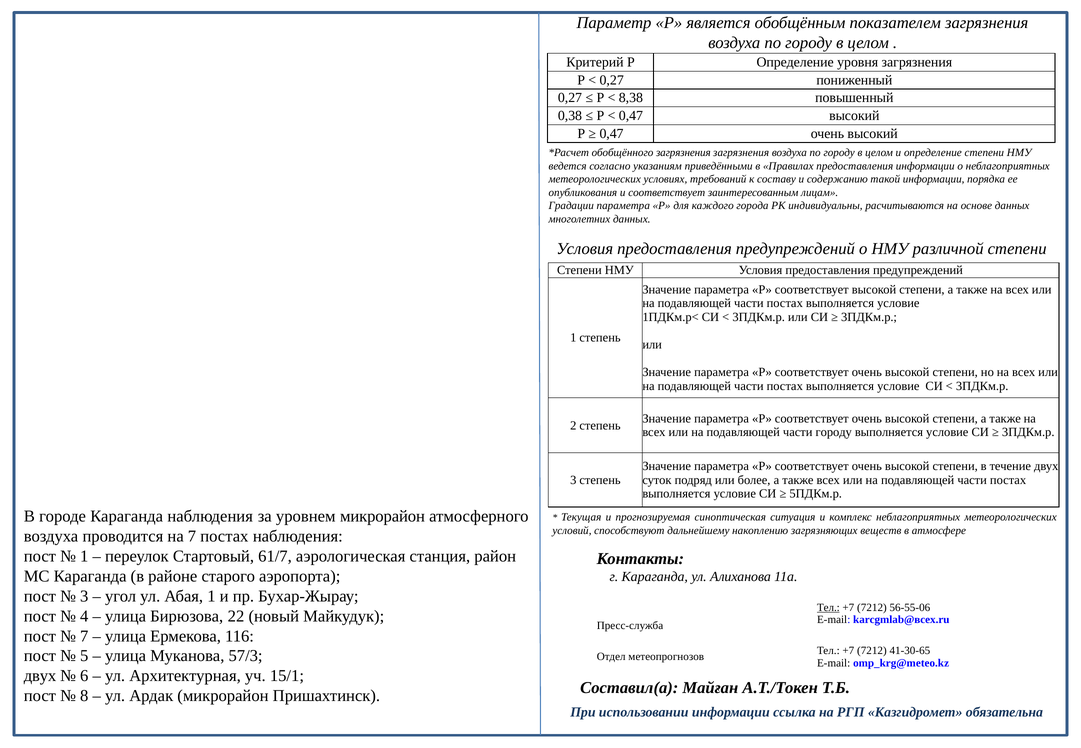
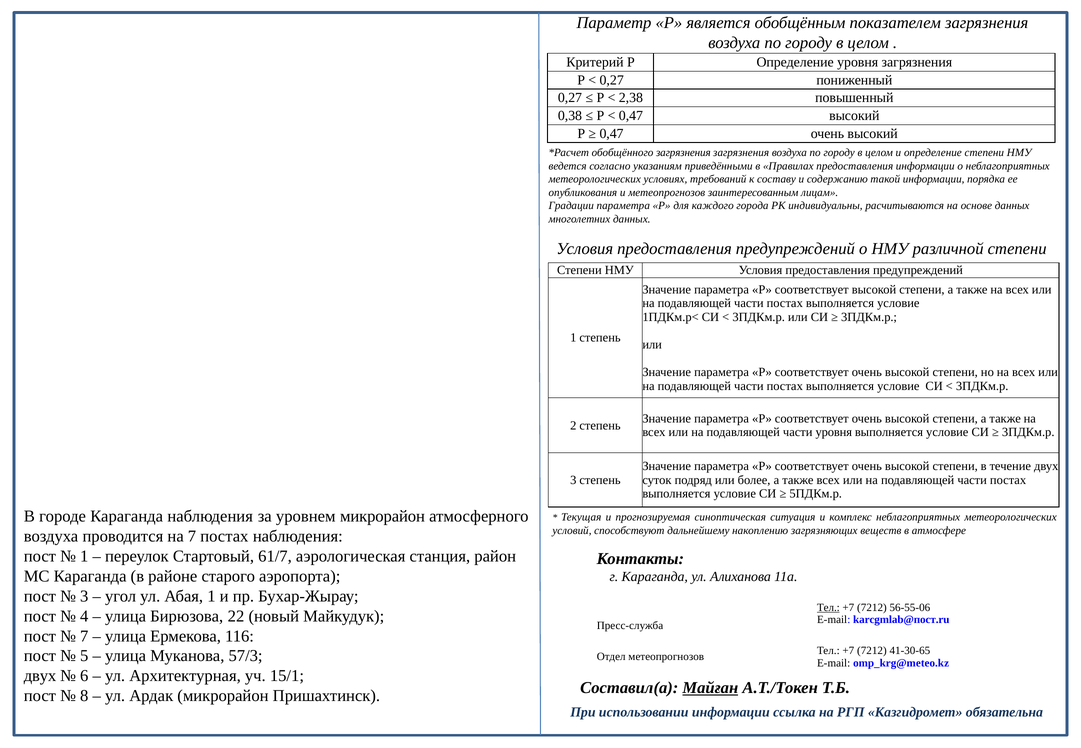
8,38: 8,38 -> 2,38 (631, 98)
и соответствует: соответствует -> метеопрогнозов (667, 193)
части городу: городу -> уровня (834, 433)
karcgmlab@всех.ru: karcgmlab@всех.ru -> karcgmlab@пост.ru (901, 620)
Майған underline: none -> present (710, 688)
